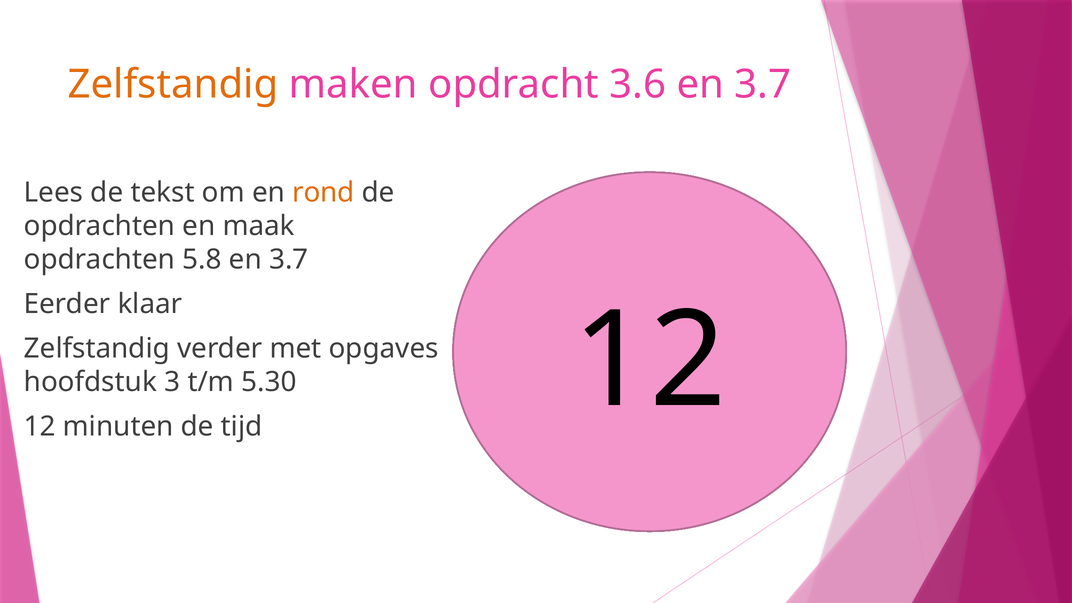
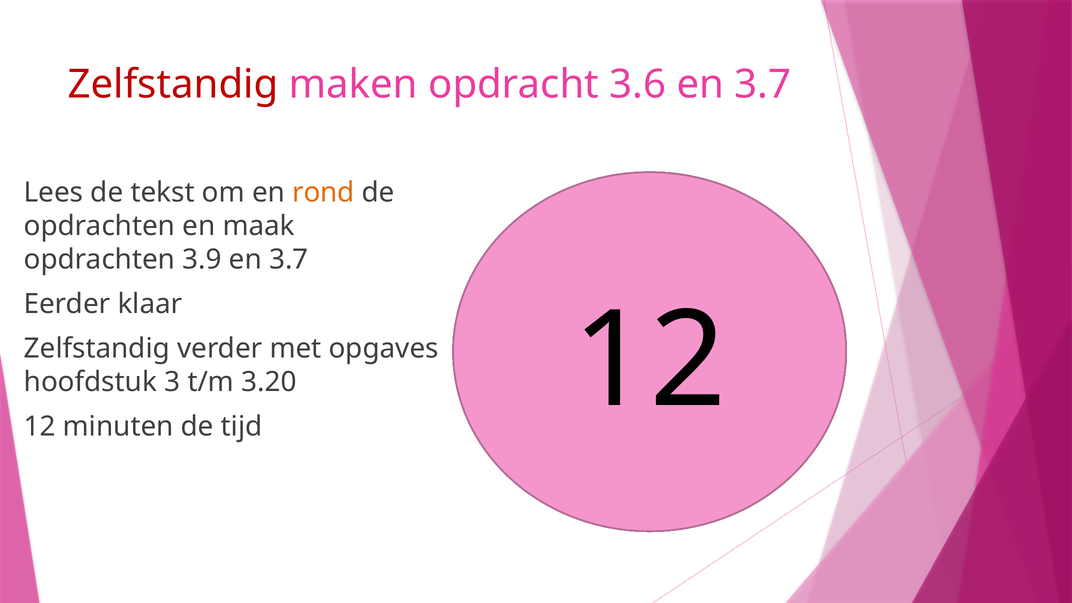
Zelfstandig colour: orange -> red (173, 85)
5.8: 5.8 -> 3.9 (202, 259)
5.30: 5.30 -> 3.20 (269, 382)
